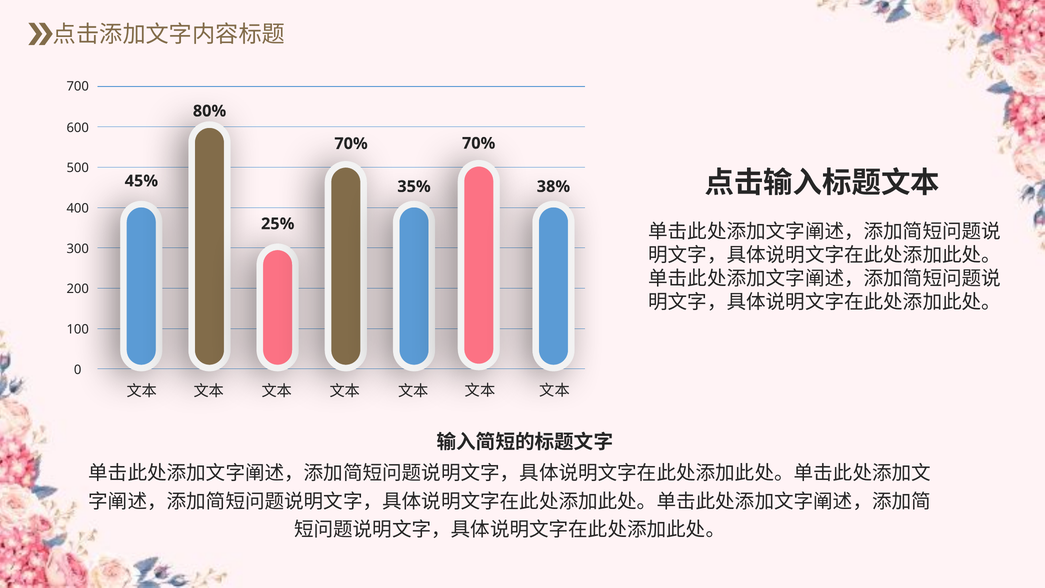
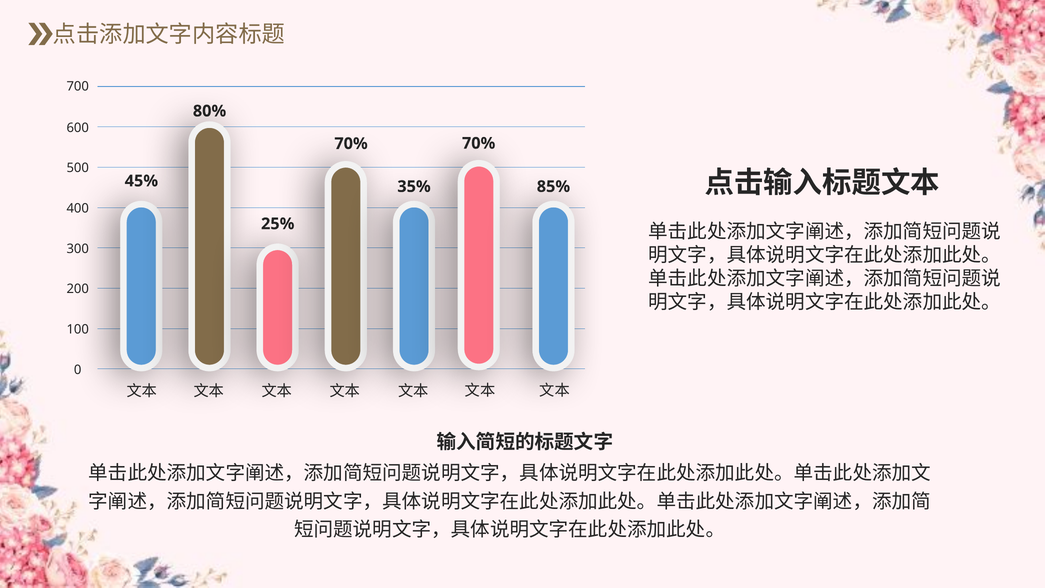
38%: 38% -> 85% (553, 187)
